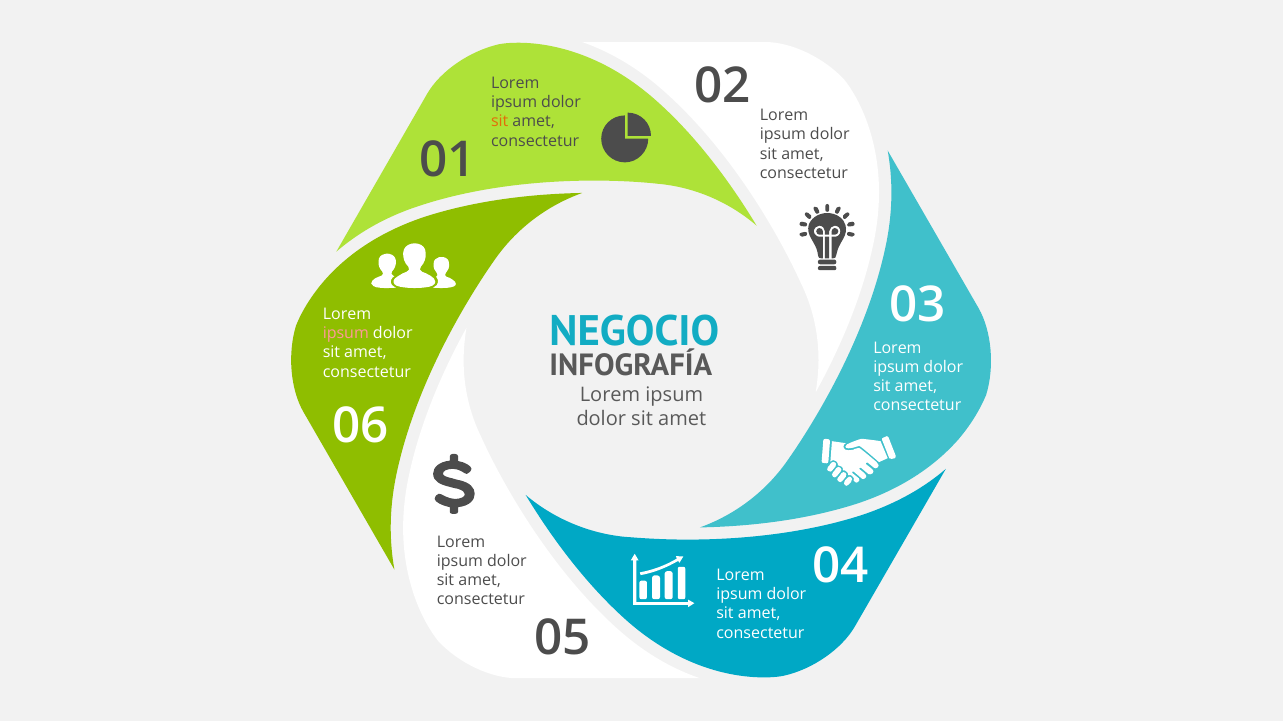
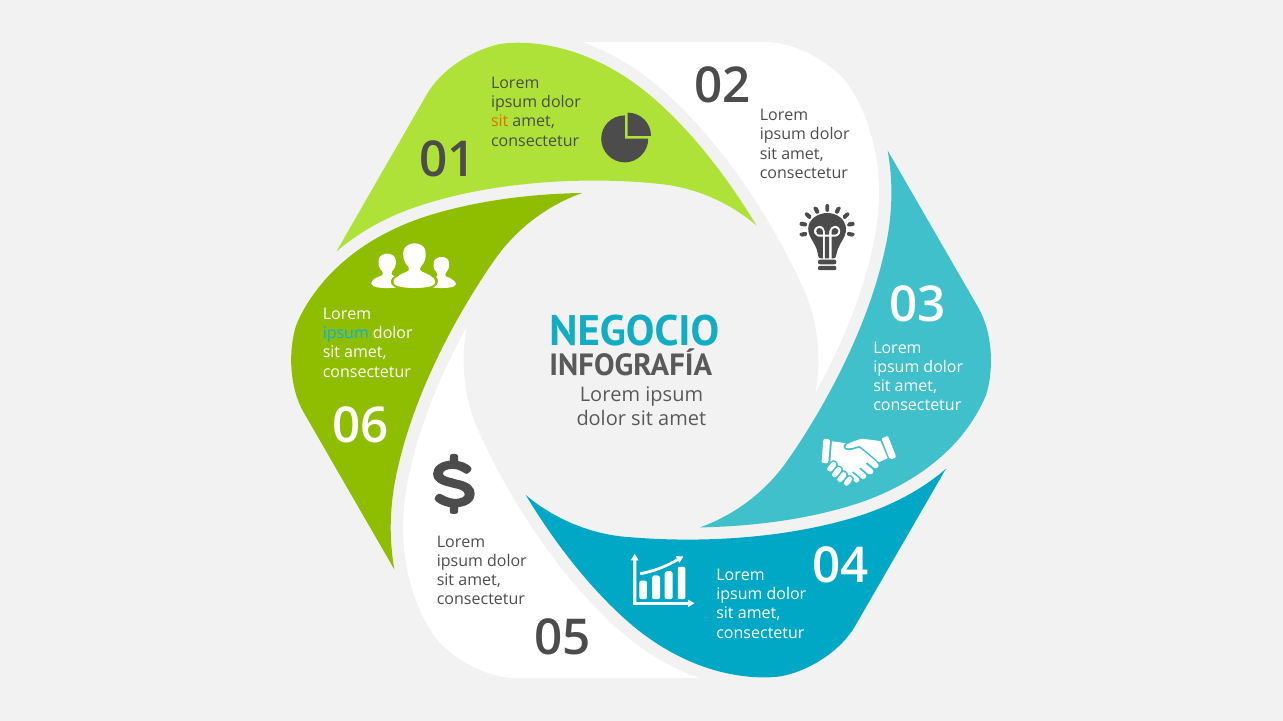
ipsum colour: pink -> light blue (346, 334)
